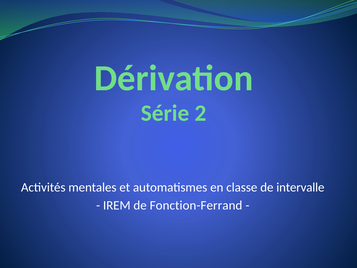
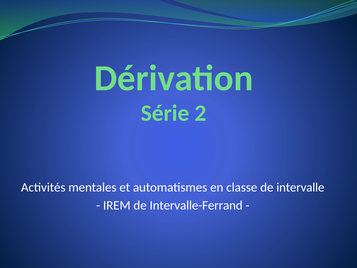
Fonction-Ferrand: Fonction-Ferrand -> Intervalle-Ferrand (196, 205)
